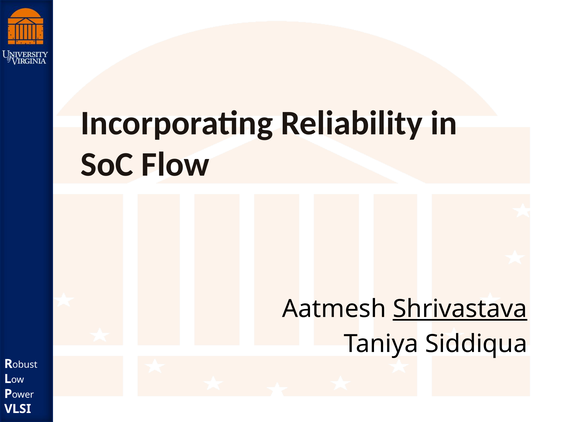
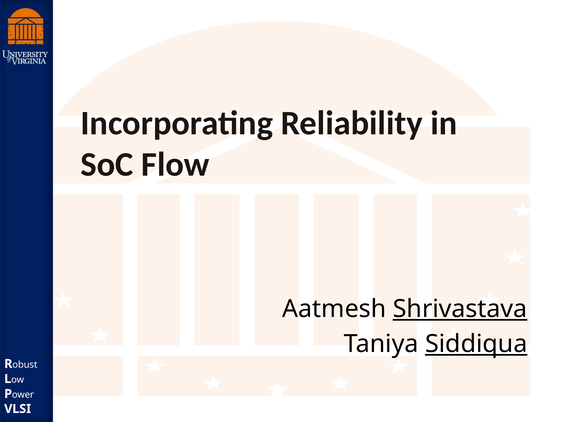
Siddiqua underline: none -> present (476, 344)
